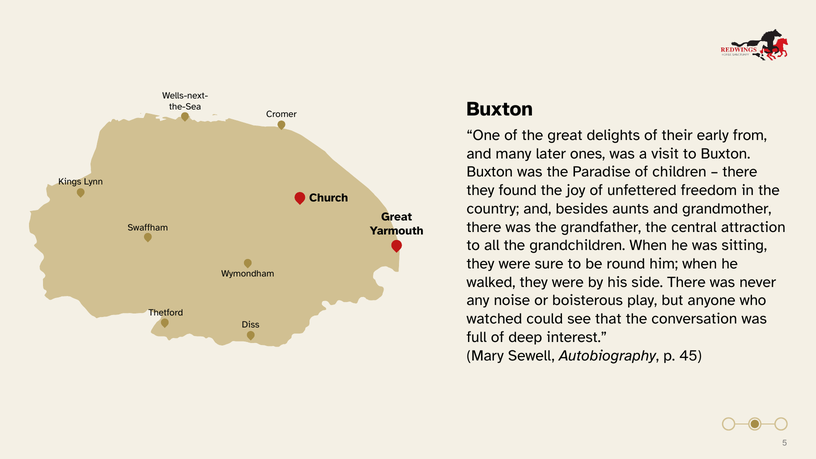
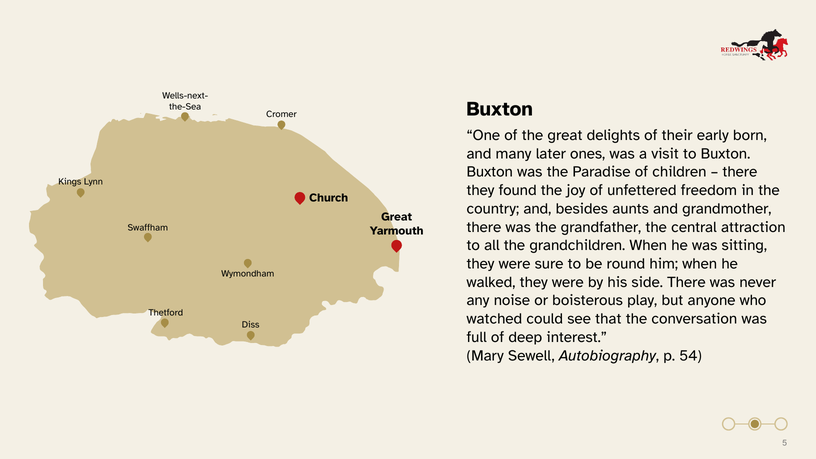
from: from -> born (750, 135)
45: 45 -> 54 (691, 356)
